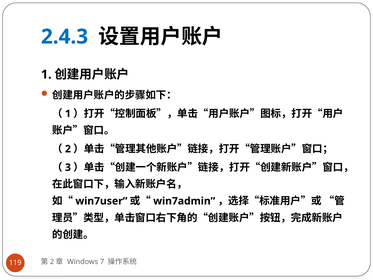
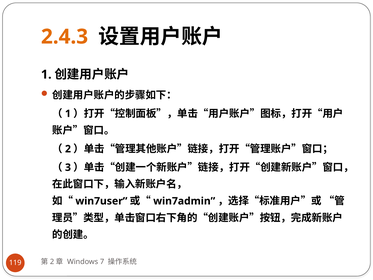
2.4.3 colour: blue -> orange (65, 37)
